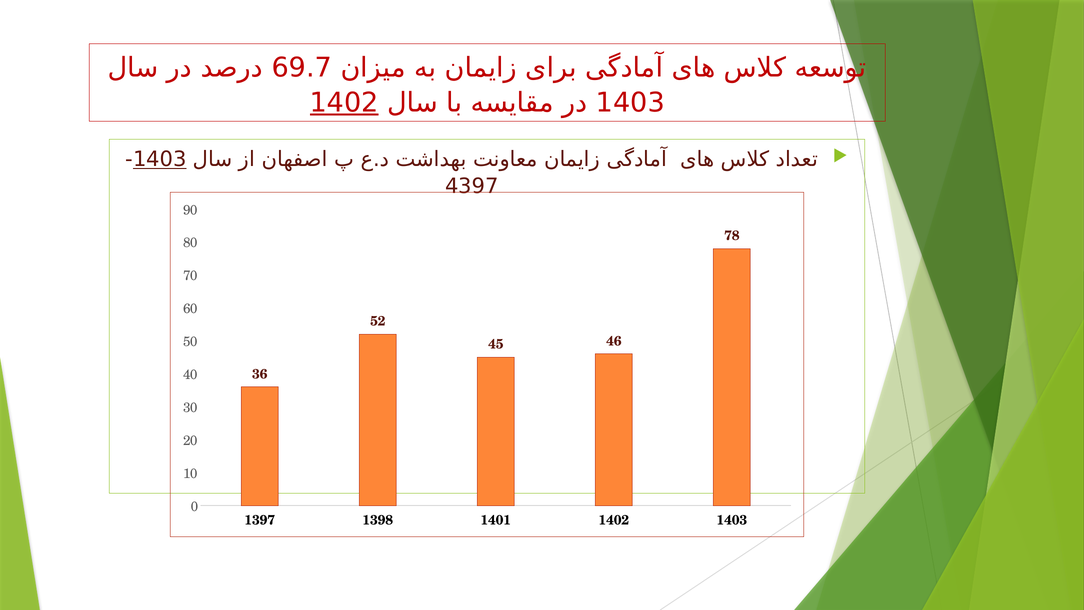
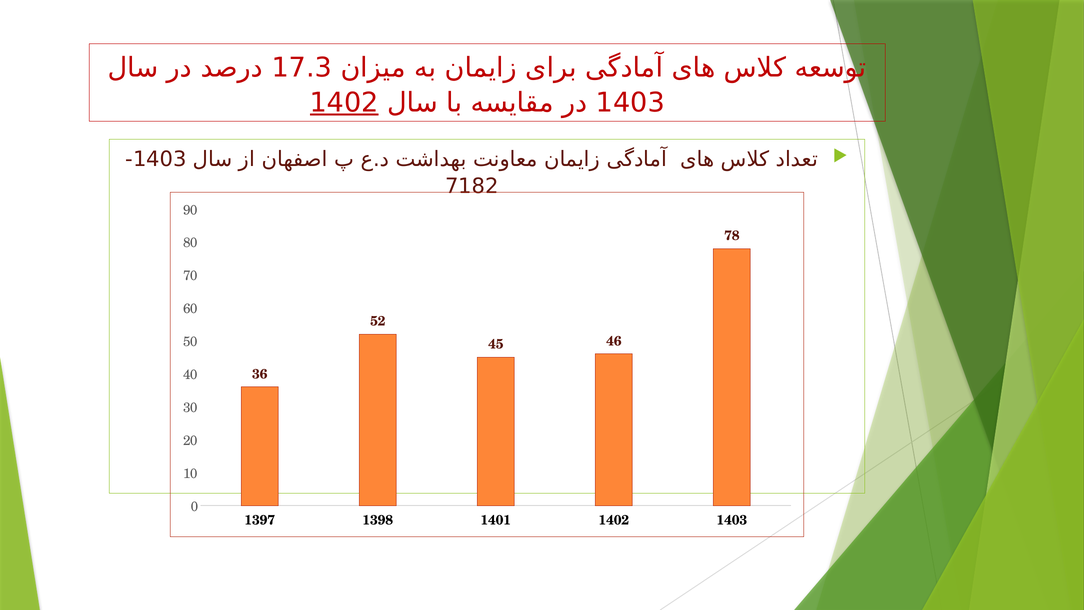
69.7: 69.7 -> 17.3 (302, 68)
1403 underline: present -> none (160, 159)
4397: 4397 -> 7182 (472, 186)
